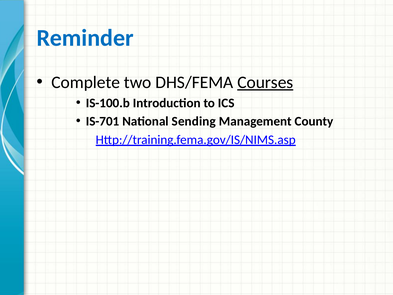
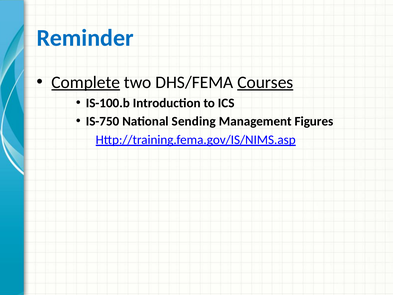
Complete underline: none -> present (86, 82)
IS-701: IS-701 -> IS-750 (103, 121)
County: County -> Figures (314, 121)
